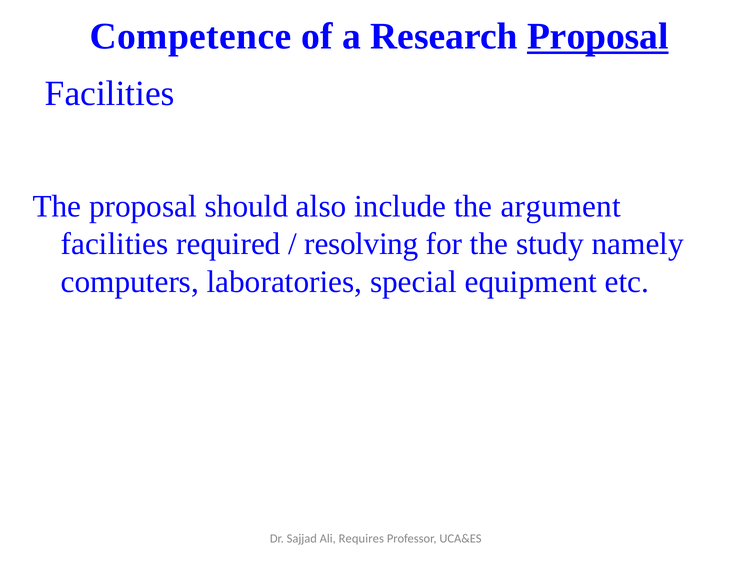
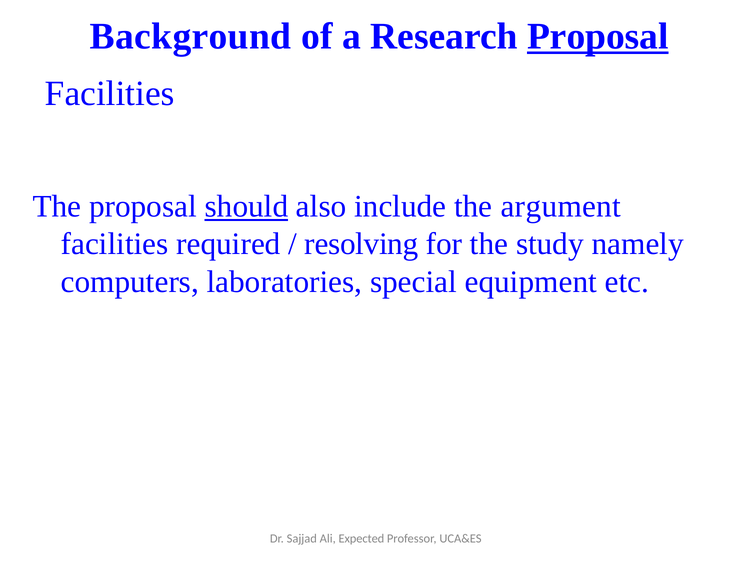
Competence: Competence -> Background (191, 36)
should underline: none -> present (246, 206)
Requires: Requires -> Expected (361, 538)
